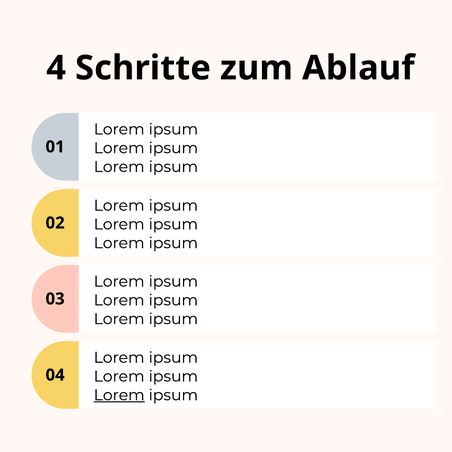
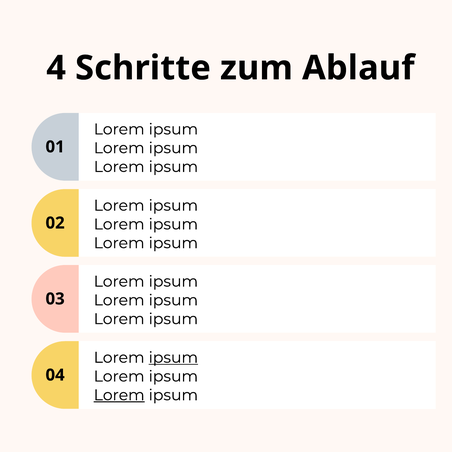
ipsum underline: none -> present (173, 358)
